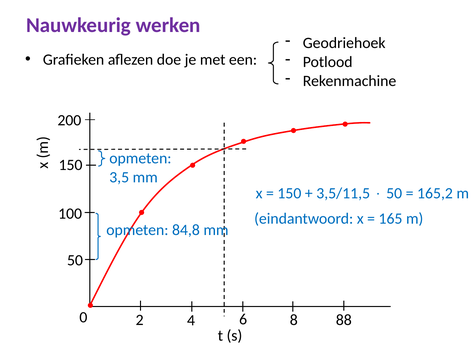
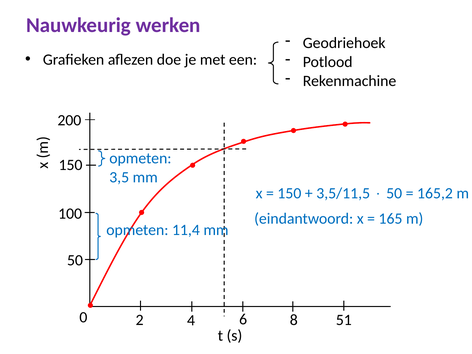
84,8: 84,8 -> 11,4 (186, 230)
88: 88 -> 51 (344, 320)
